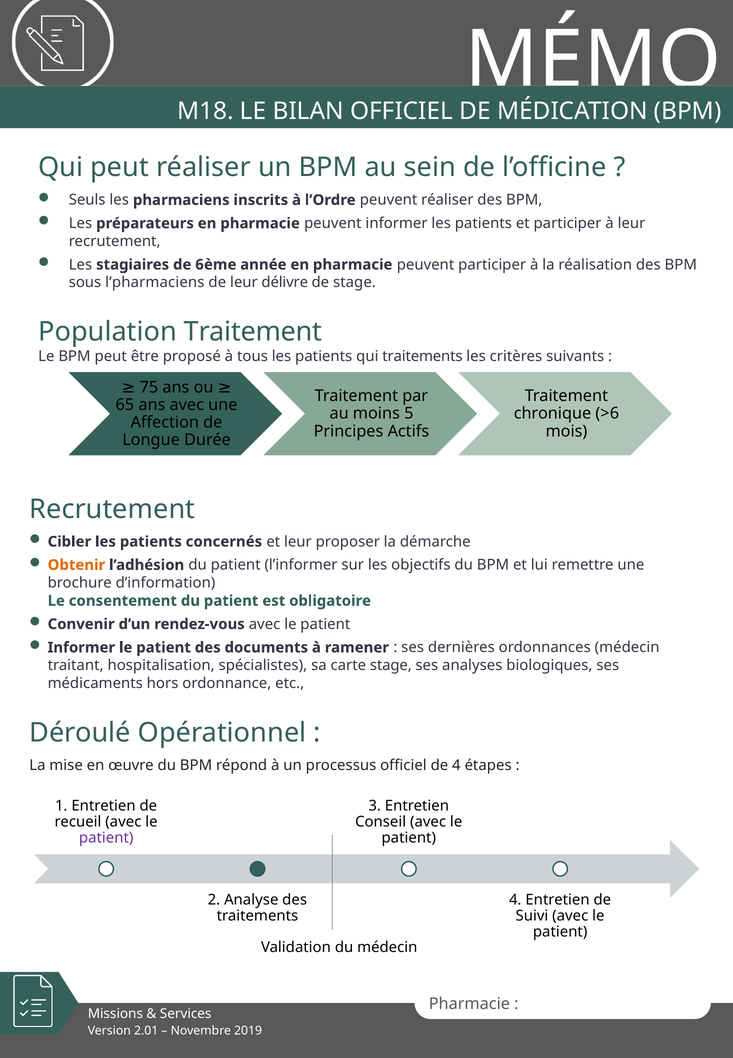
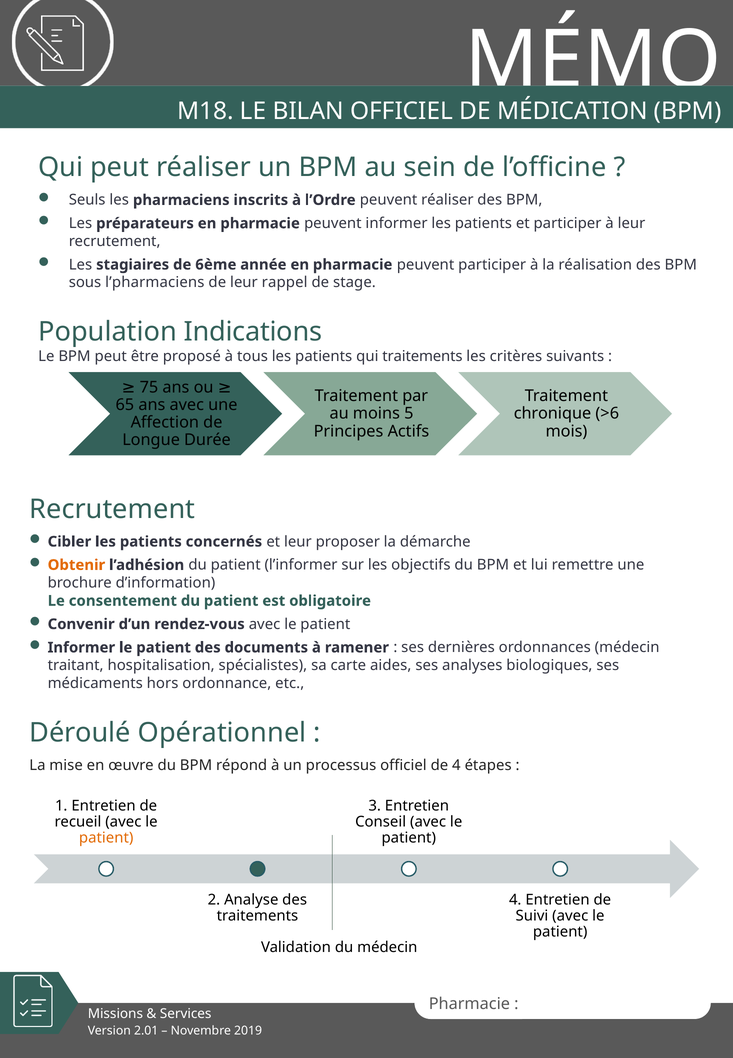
délivre: délivre -> rappel (285, 283)
Population Traitement: Traitement -> Indications (253, 332)
carte stage: stage -> aides (391, 666)
patient colour: purple -> orange (106, 838)
